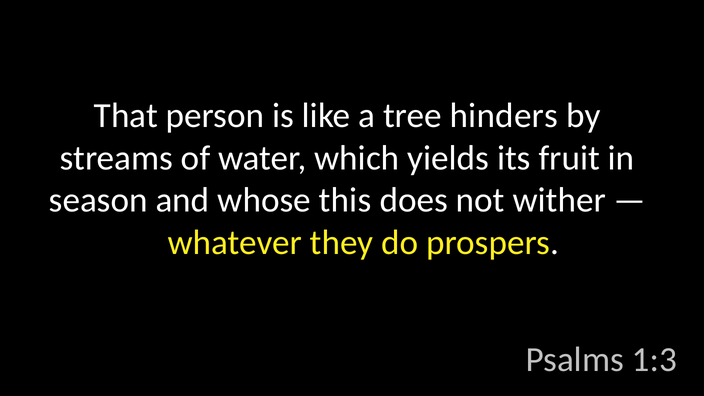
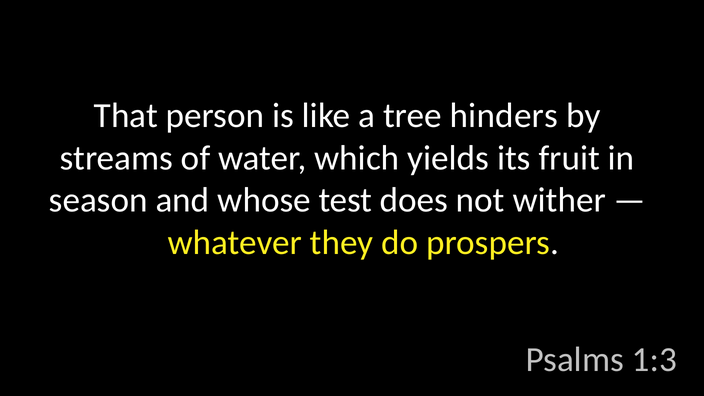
this: this -> test (345, 200)
